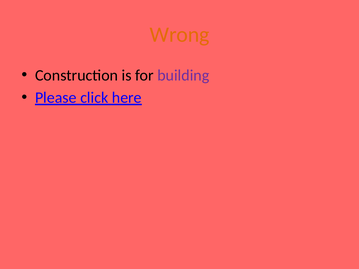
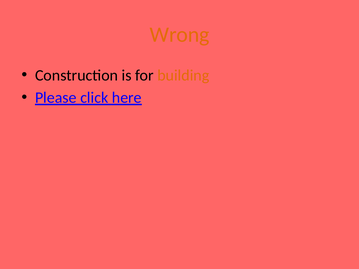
building colour: purple -> orange (183, 75)
